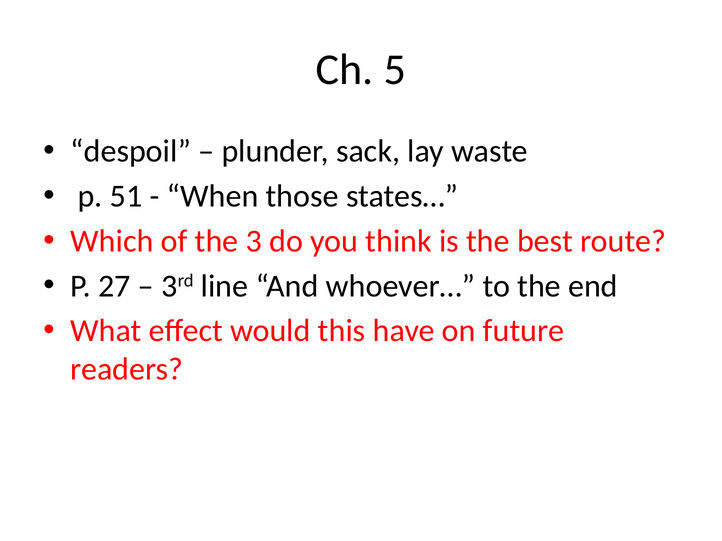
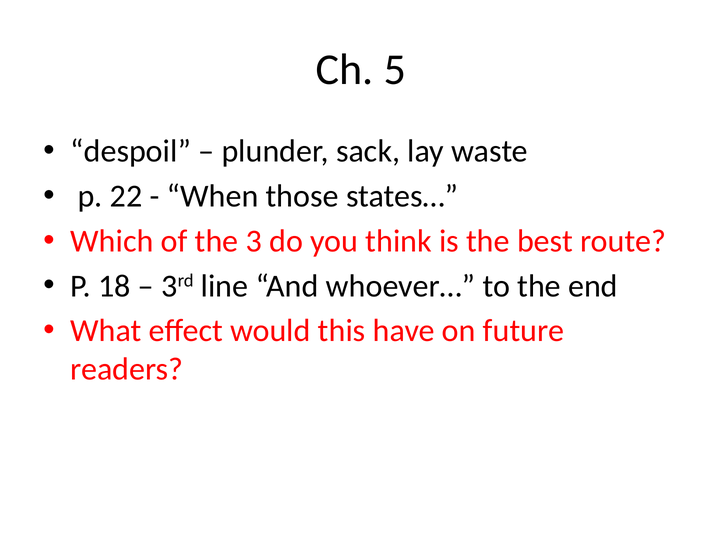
51: 51 -> 22 (126, 196)
27: 27 -> 18 (114, 286)
